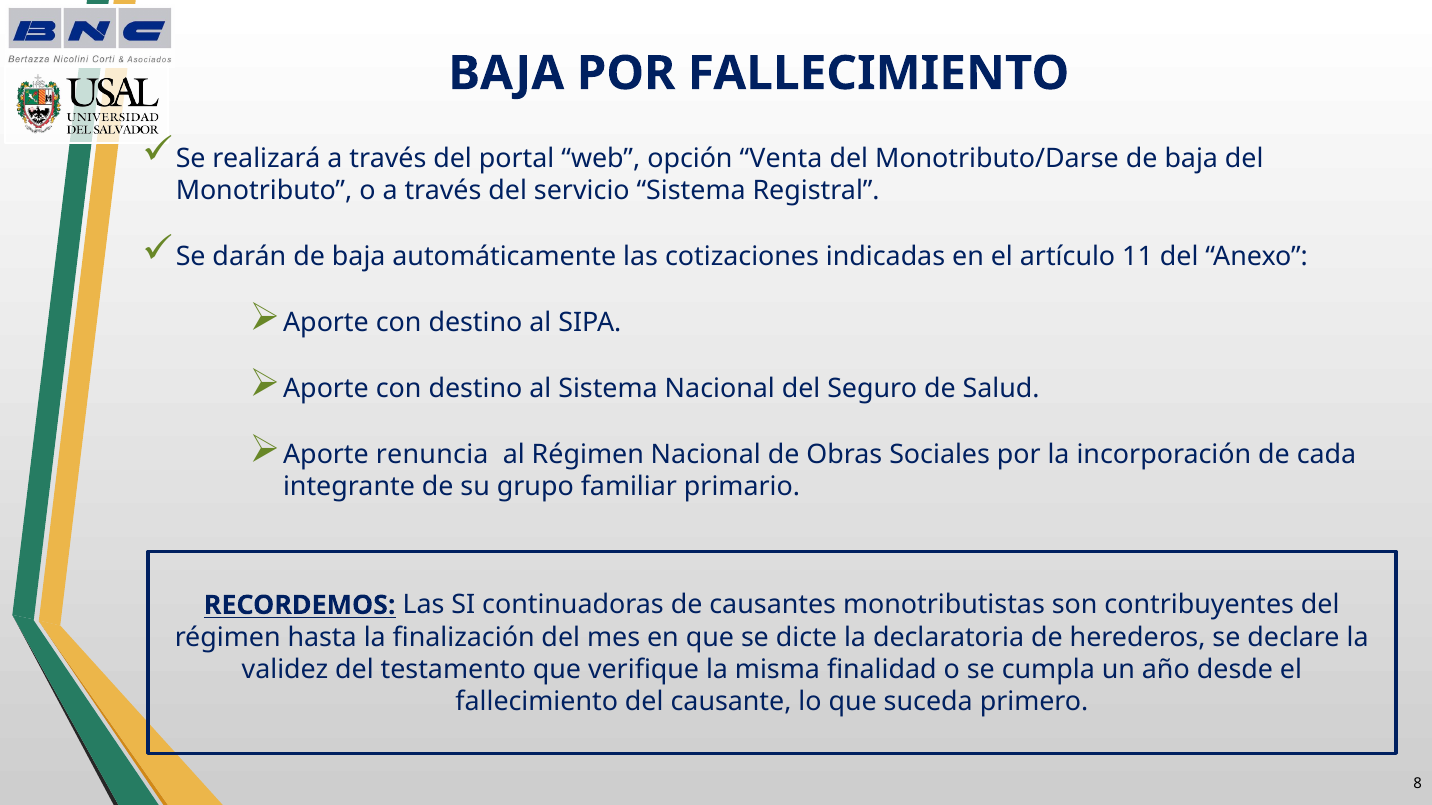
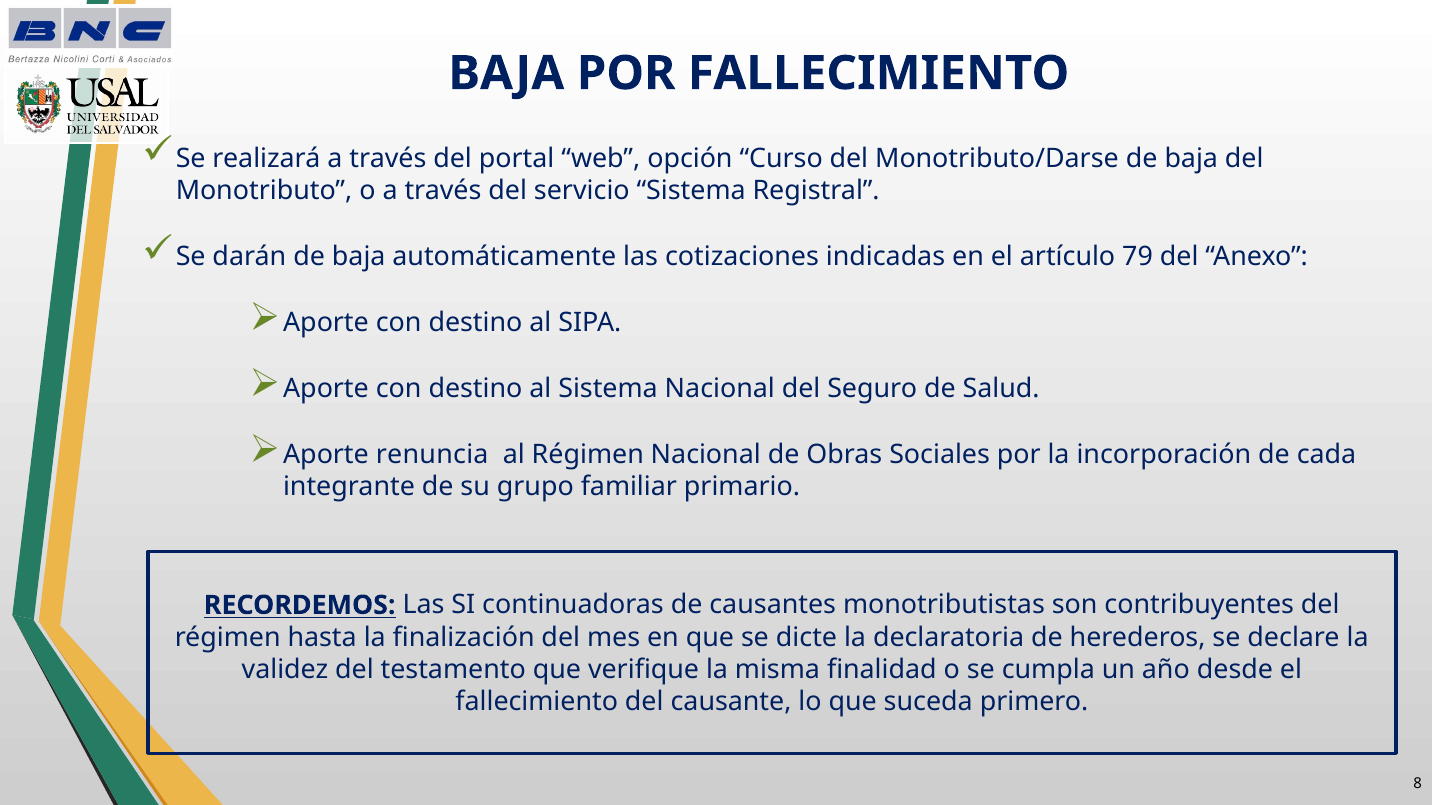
Venta: Venta -> Curso (781, 159)
11: 11 -> 79 (1138, 257)
